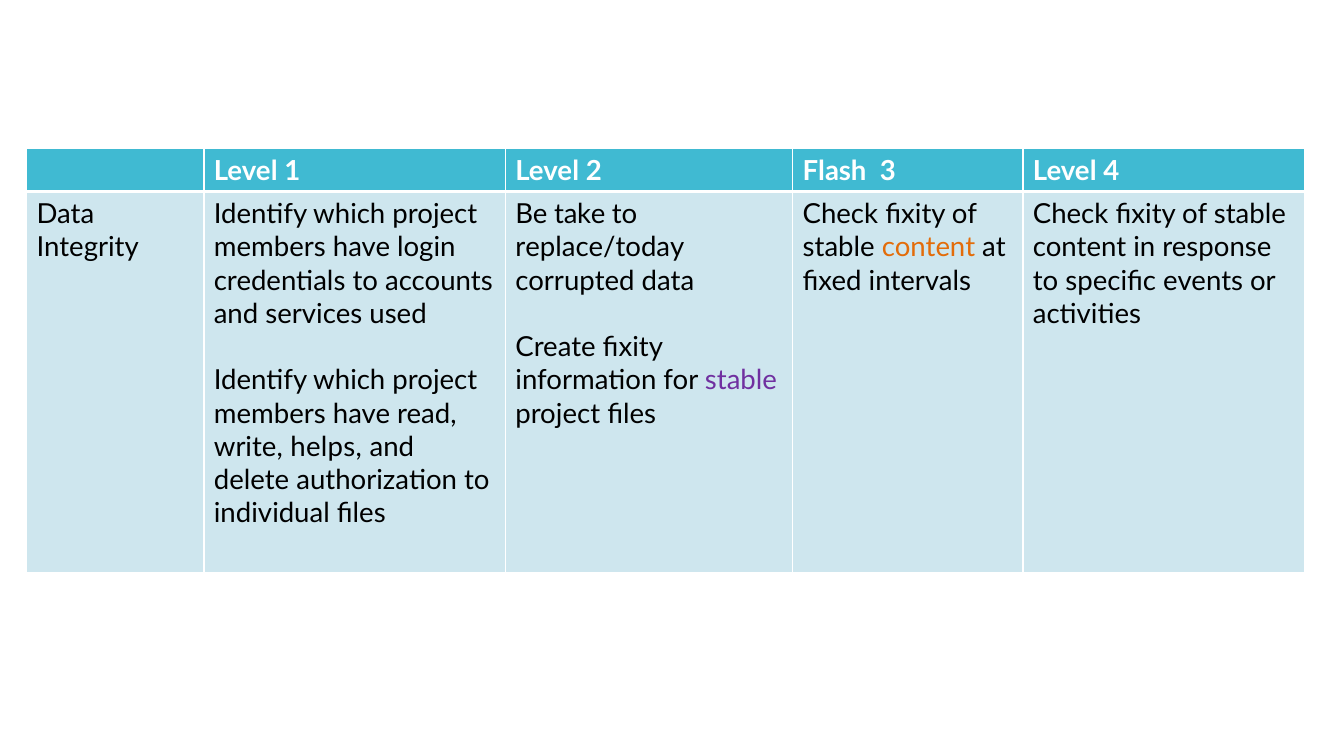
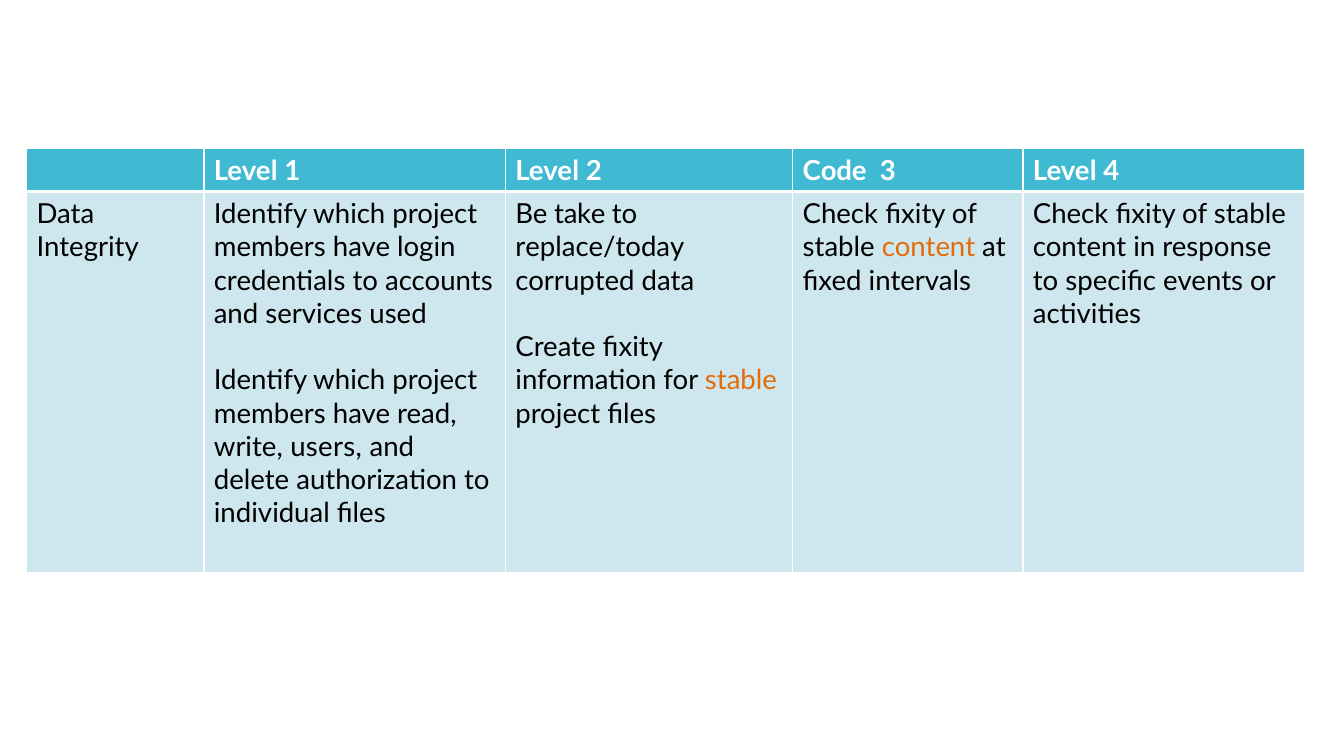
Flash: Flash -> Code (835, 171)
stable colour: purple -> orange (741, 381)
helps: helps -> users (326, 447)
